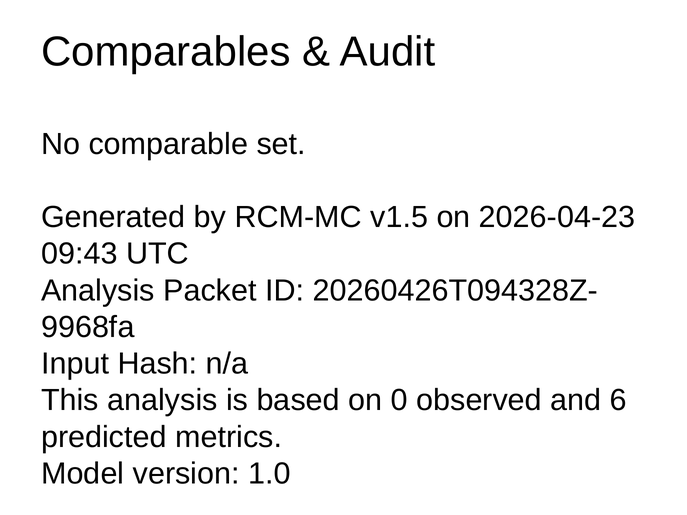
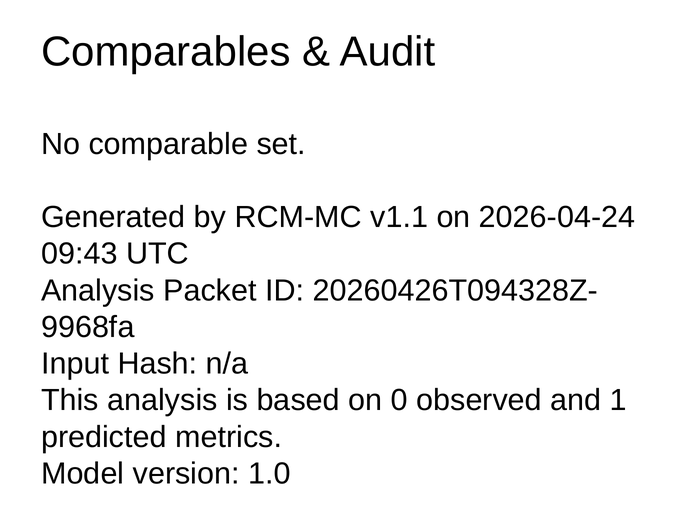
v1.5: v1.5 -> v1.1 (399, 217)
2026-04-23: 2026-04-23 -> 2026-04-24 (557, 217)
6: 6 -> 1 (618, 401)
